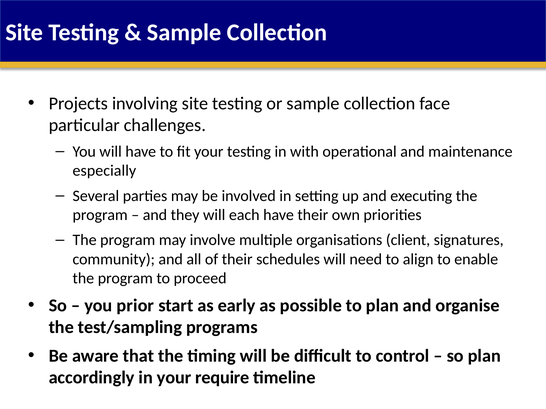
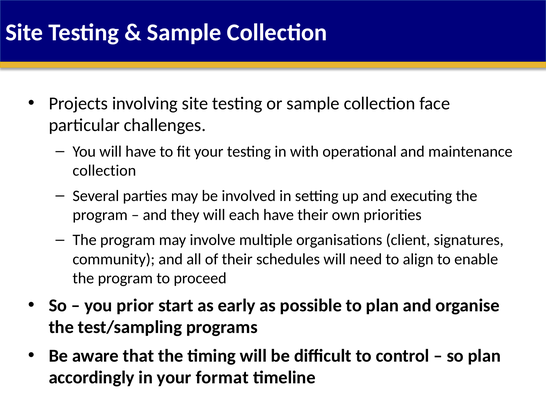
especially: especially -> collection (104, 171)
require: require -> format (222, 378)
